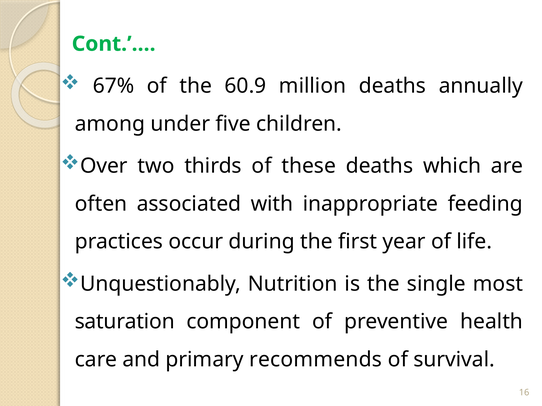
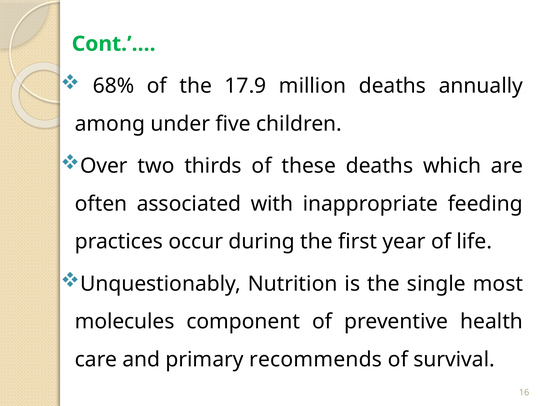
67%: 67% -> 68% (113, 86)
60.9: 60.9 -> 17.9 (245, 86)
saturation: saturation -> molecules (125, 322)
